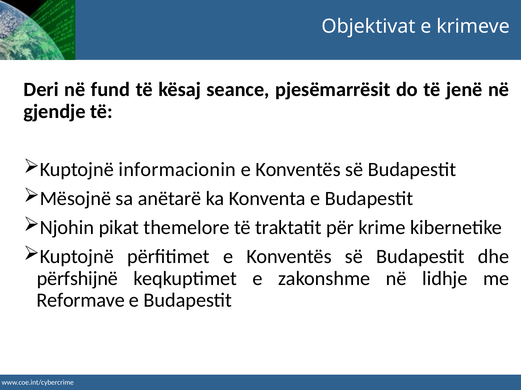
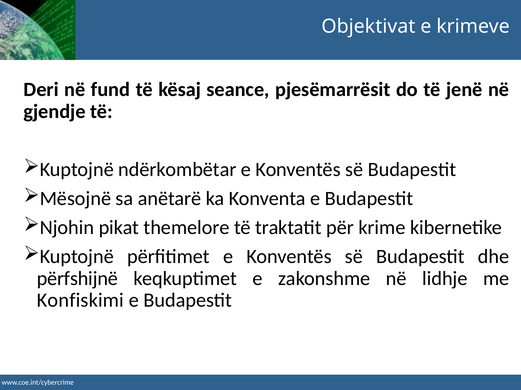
informacionin: informacionin -> ndërkombëtar (177, 170)
Reformave: Reformave -> Konfiskimi (80, 301)
